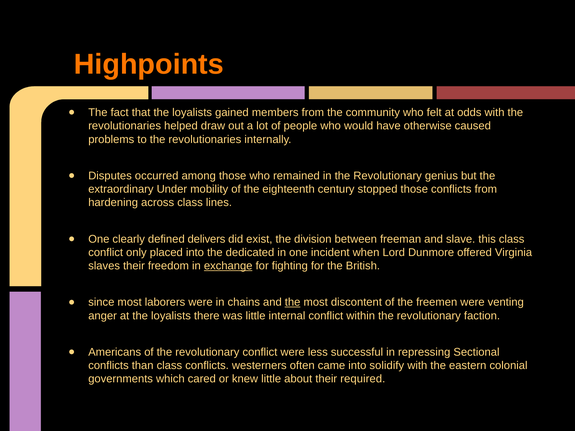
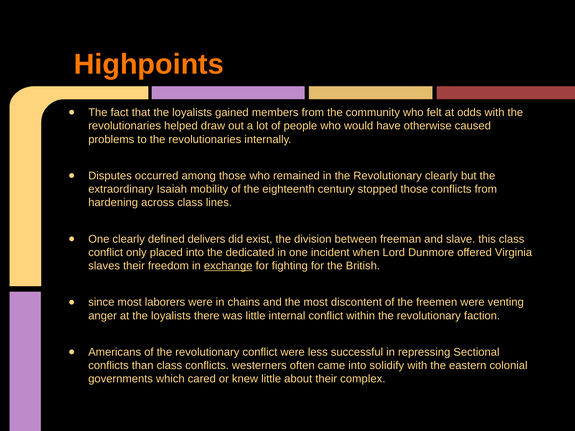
Revolutionary genius: genius -> clearly (441, 176)
Under: Under -> Isaiah (172, 189)
the underline: present -> none (293, 302)
required: required -> complex (363, 379)
